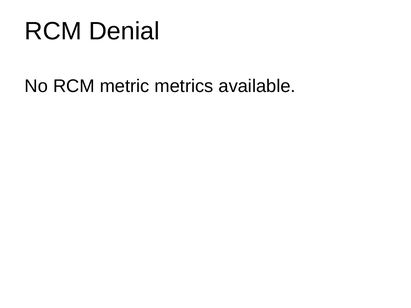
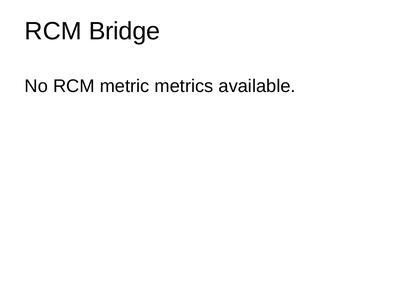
Denial: Denial -> Bridge (124, 31)
